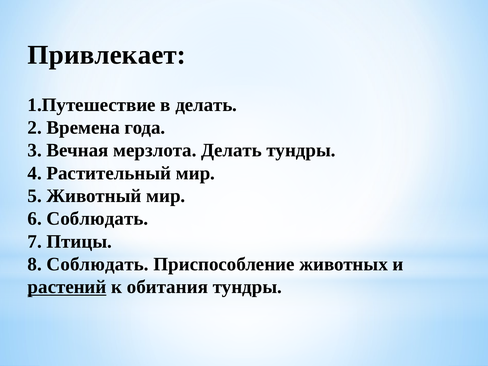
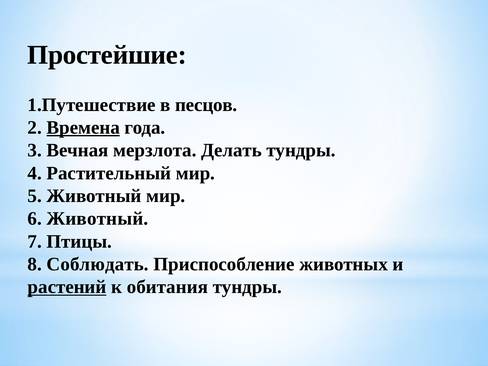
Привлекает: Привлекает -> Простейшие (107, 55)
в делать: делать -> песцов (206, 105)
Времена underline: none -> present (83, 128)
6 Соблюдать: Соблюдать -> Животный (97, 219)
